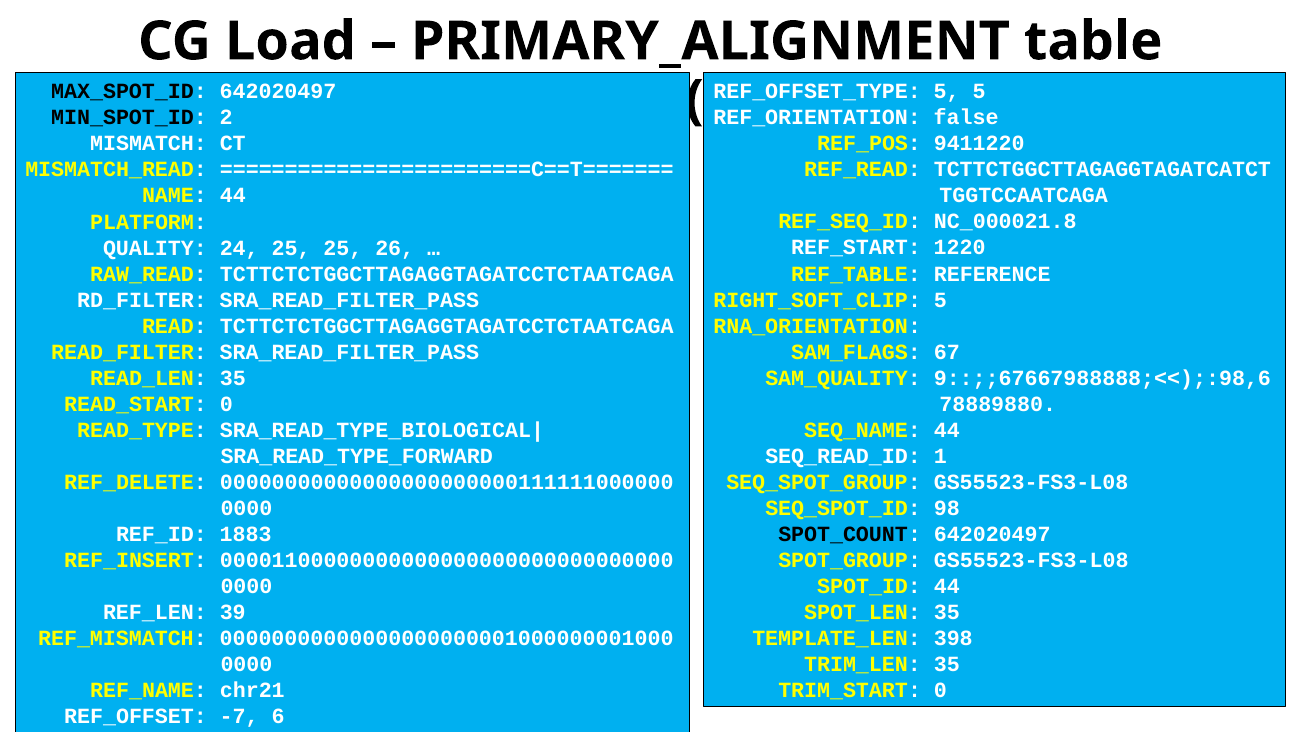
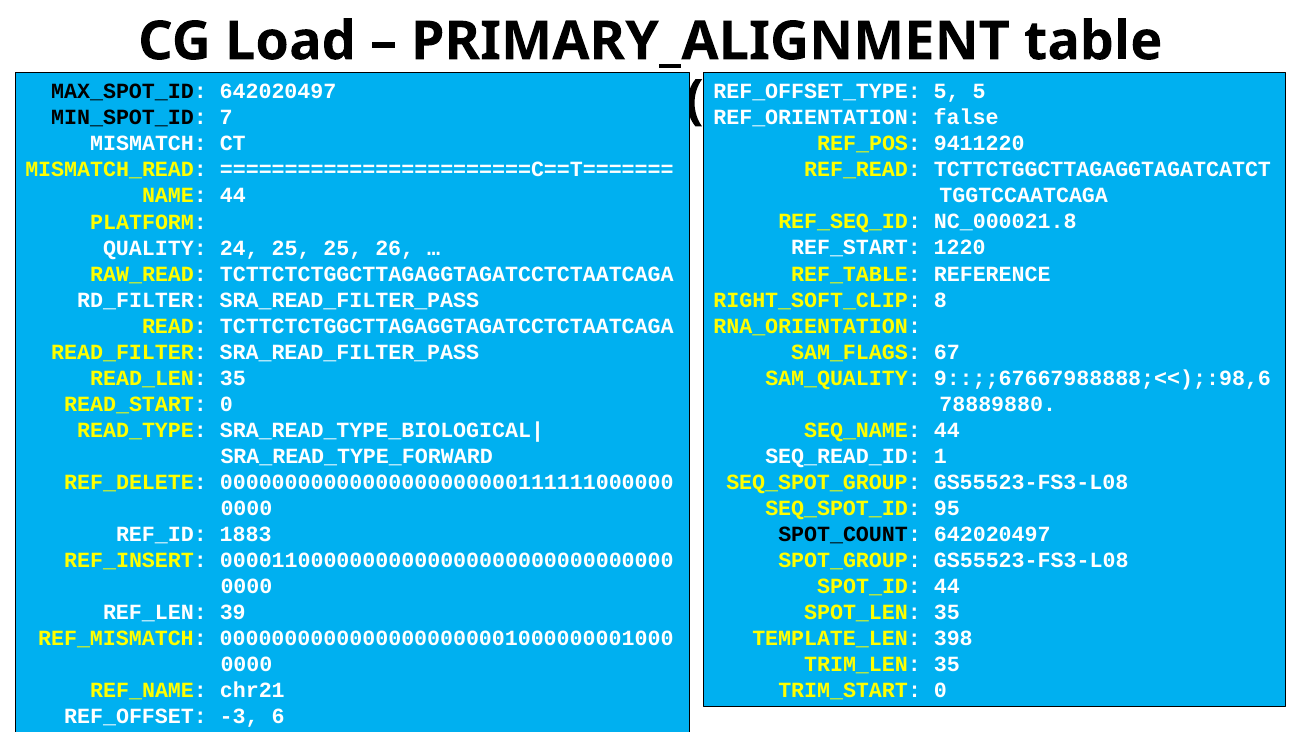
2: 2 -> 7 (226, 118)
RIGHT_SOFT_CLIP 5: 5 -> 8 (940, 300)
98: 98 -> 95 (947, 508)
-7: -7 -> -3 (239, 716)
